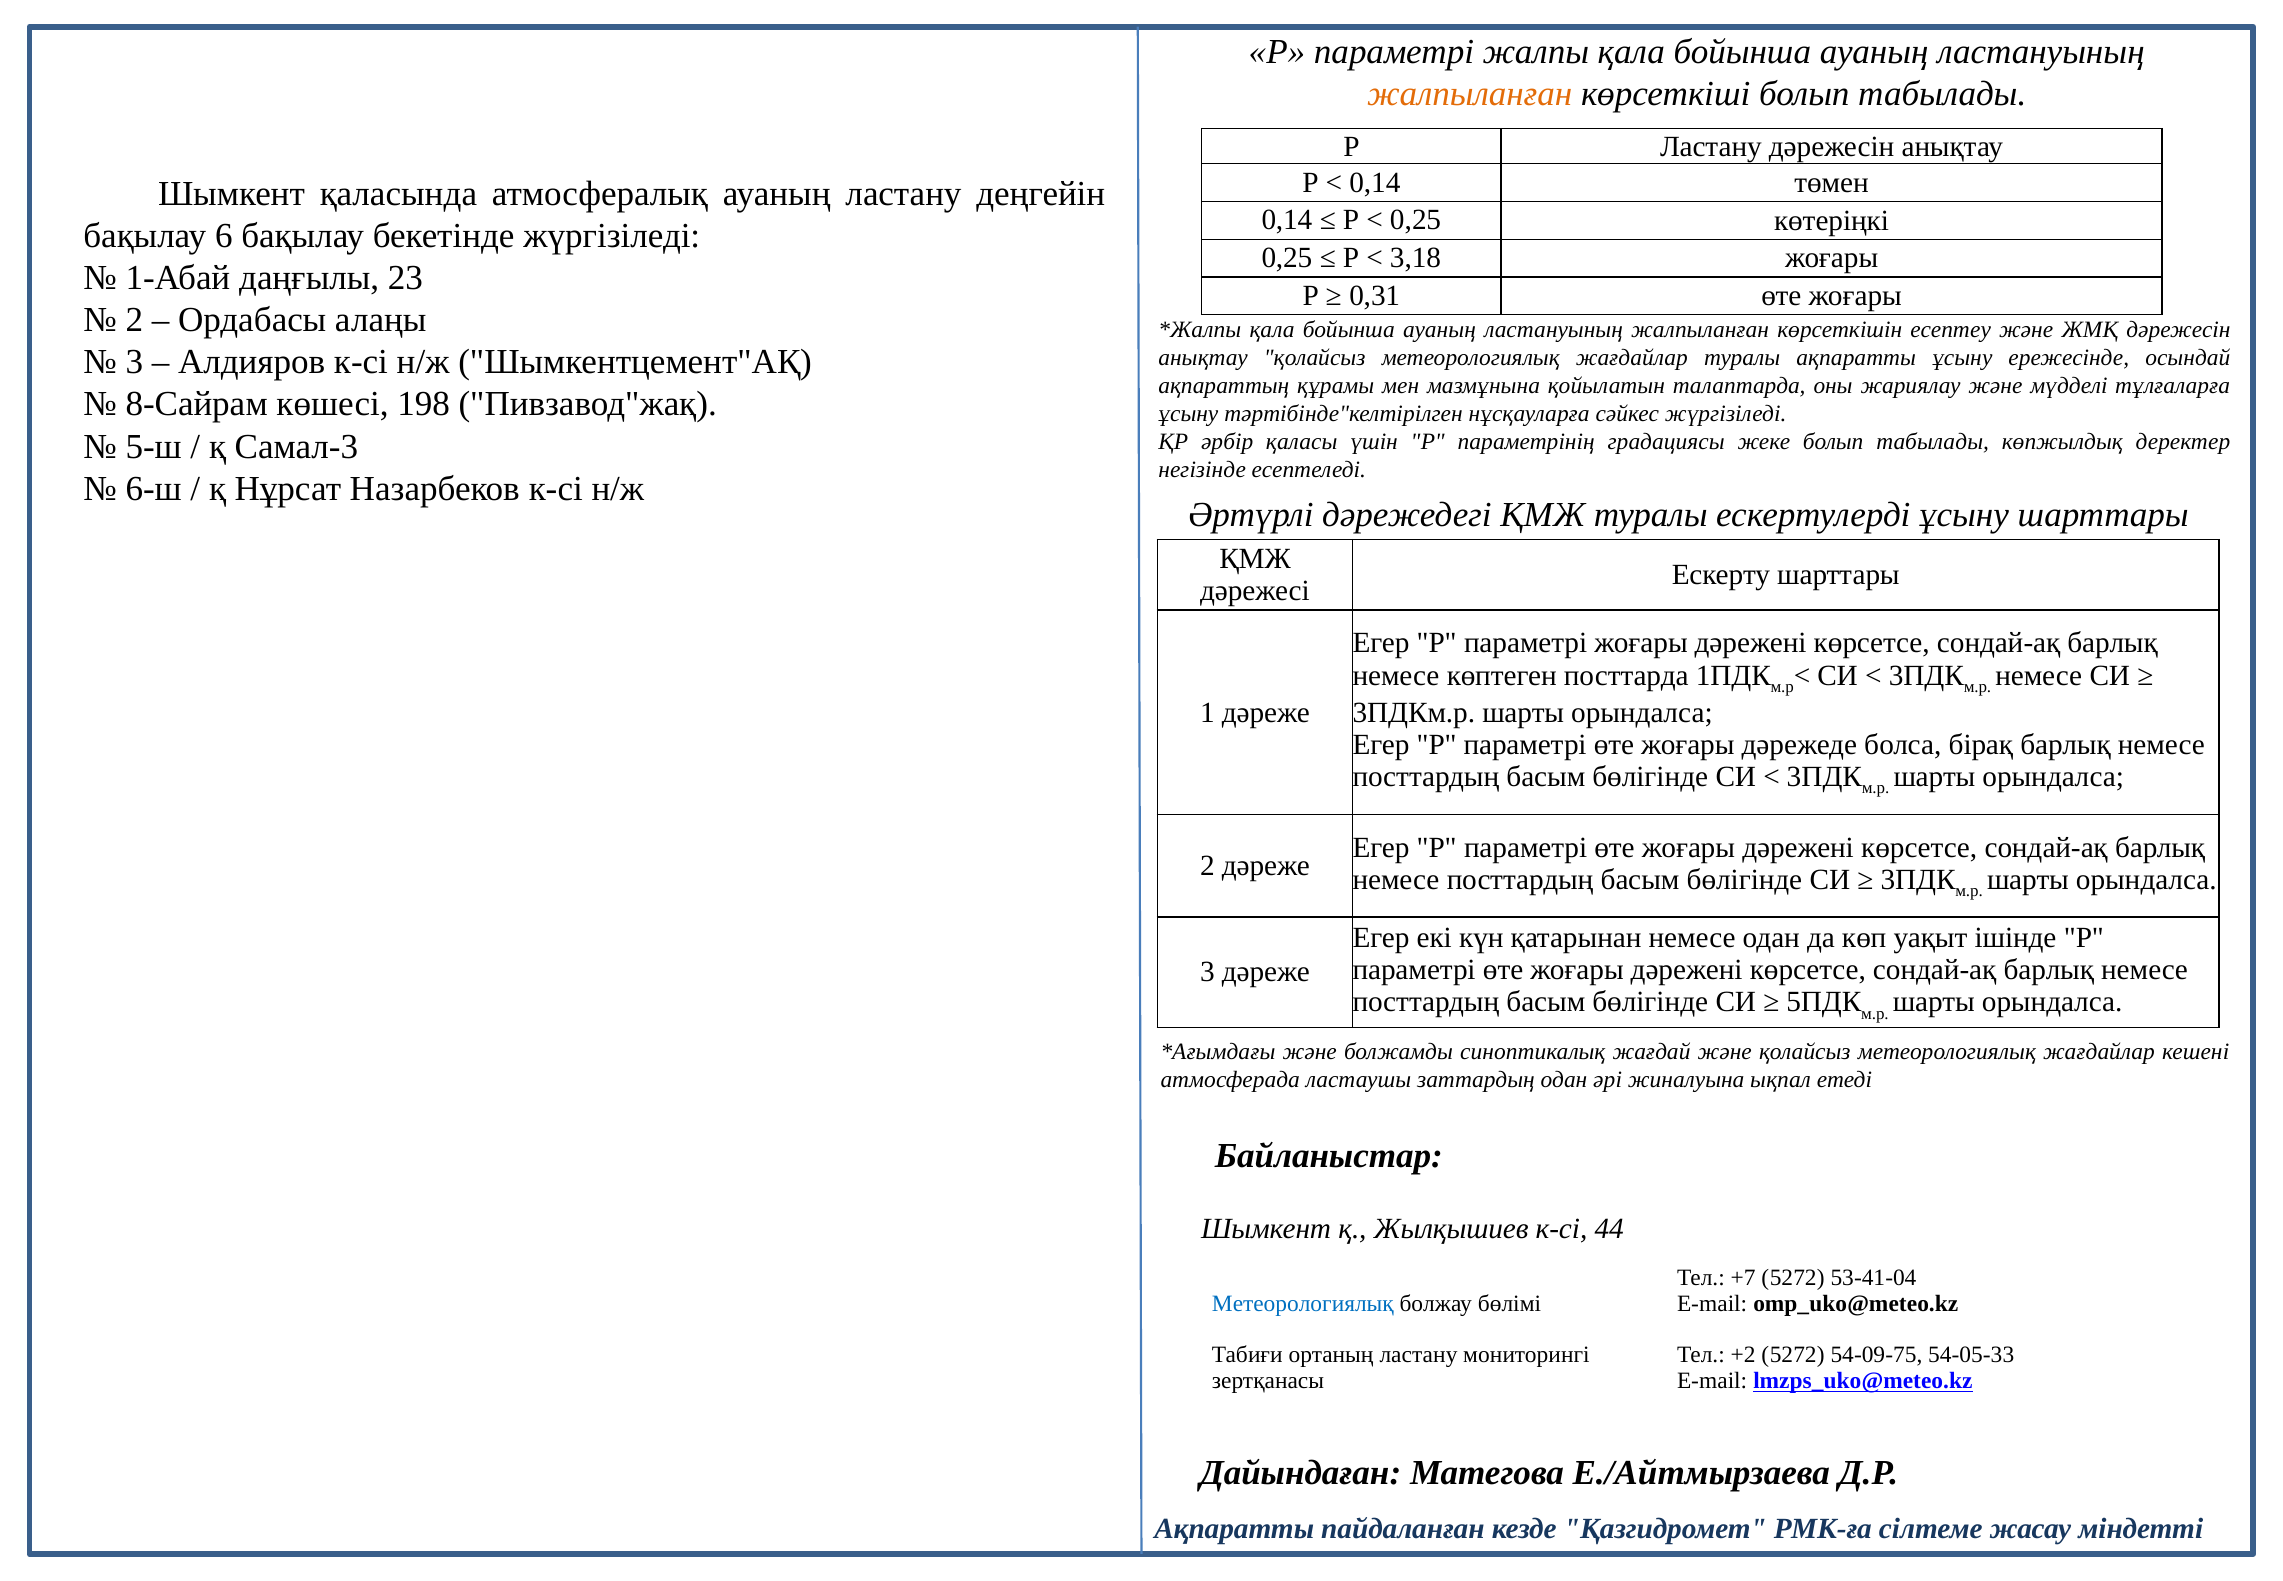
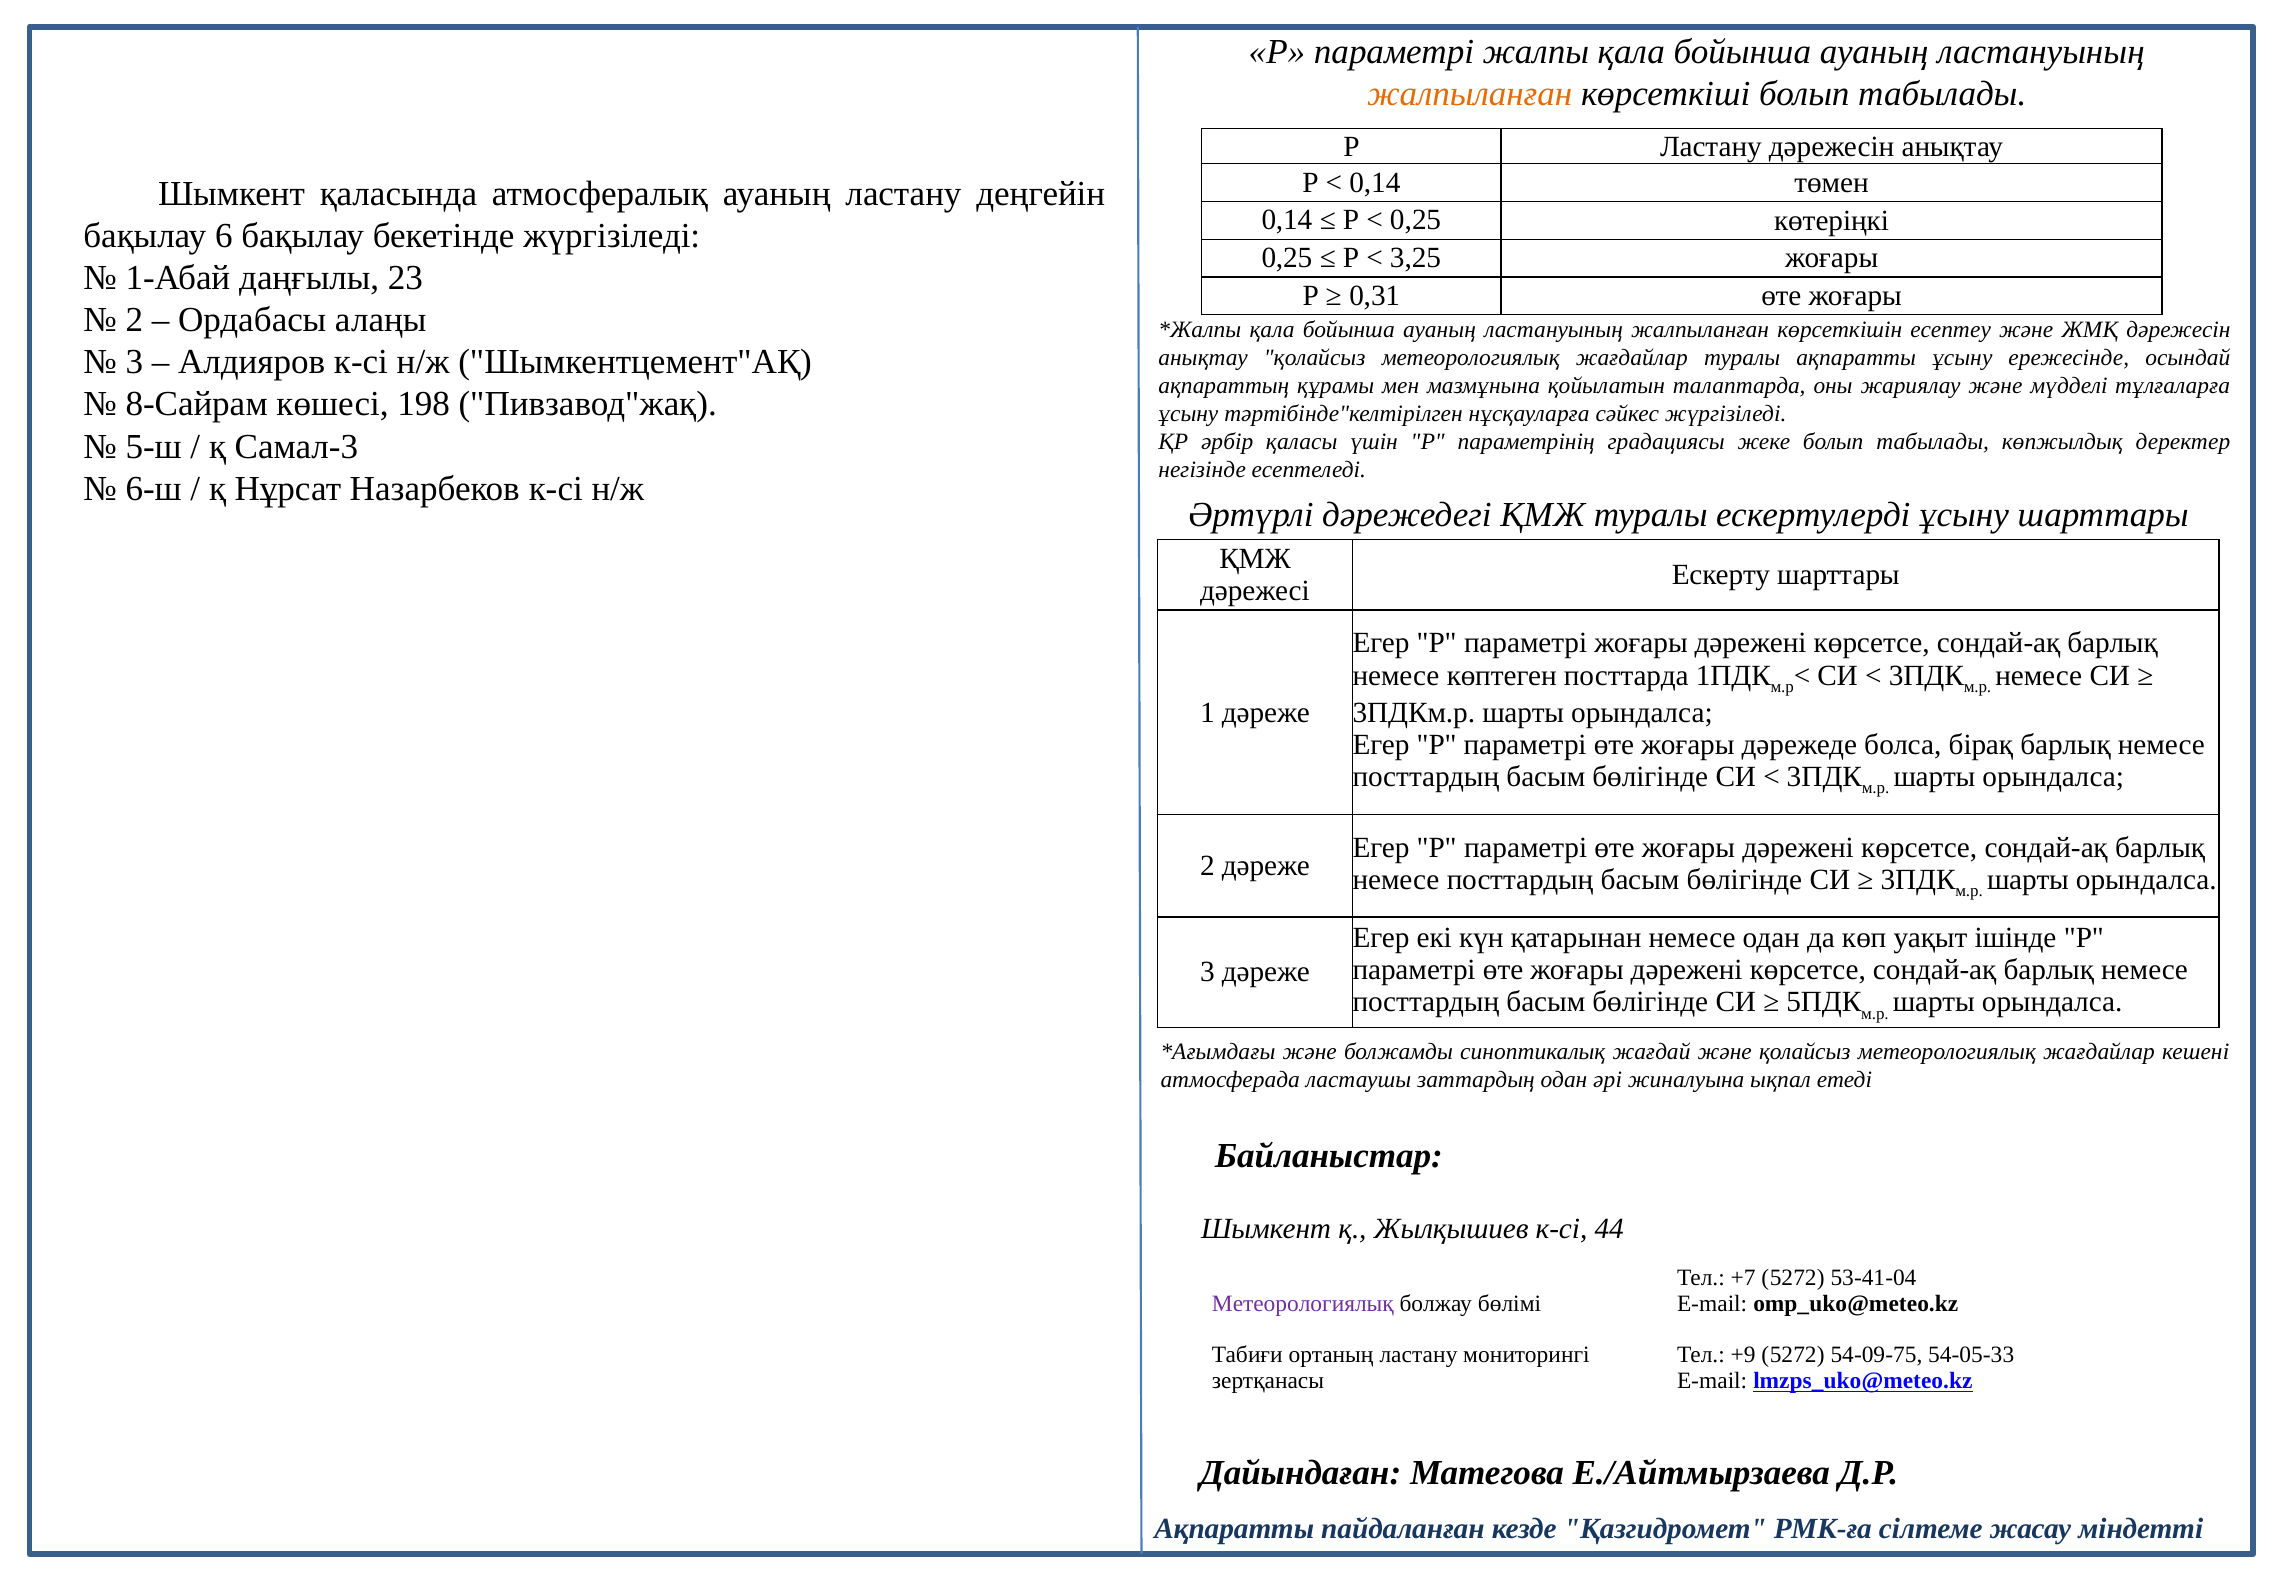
3,18: 3,18 -> 3,25 (1416, 258)
Метеорологиялық colour: blue -> purple (1303, 1303)
+2: +2 -> +9 (1743, 1355)
